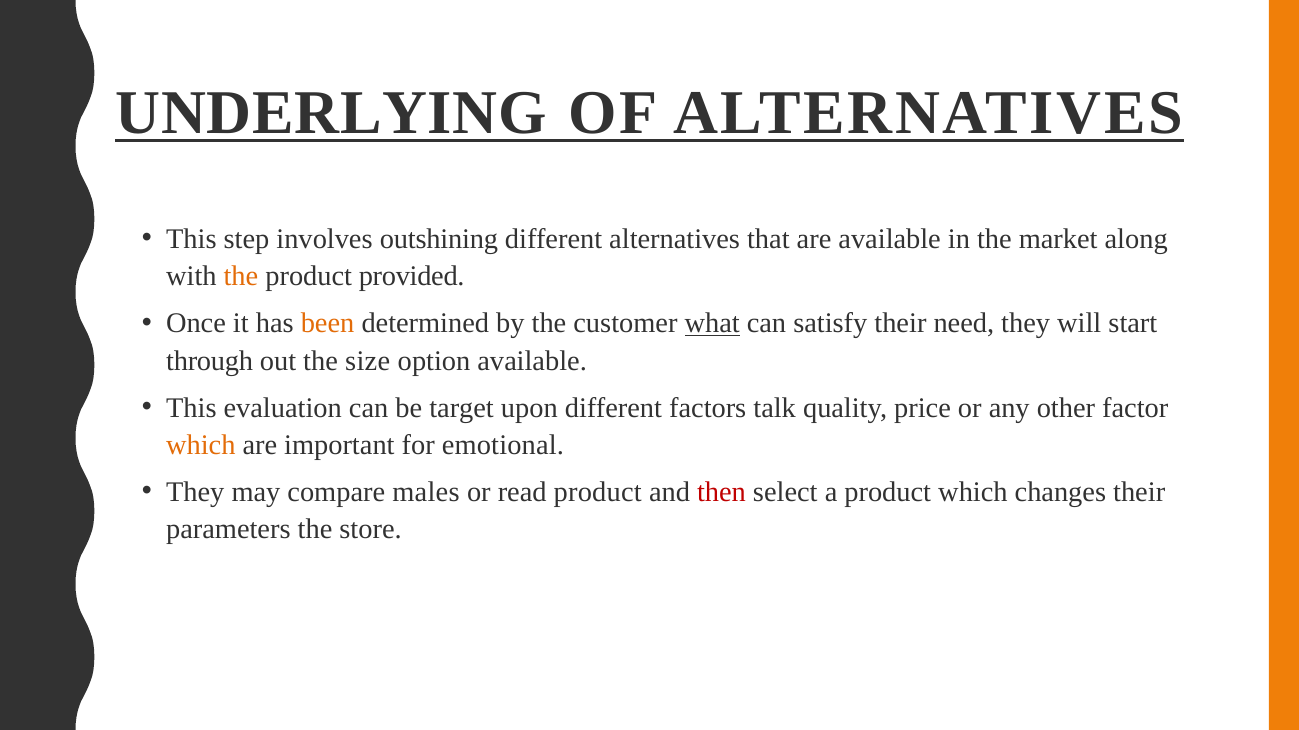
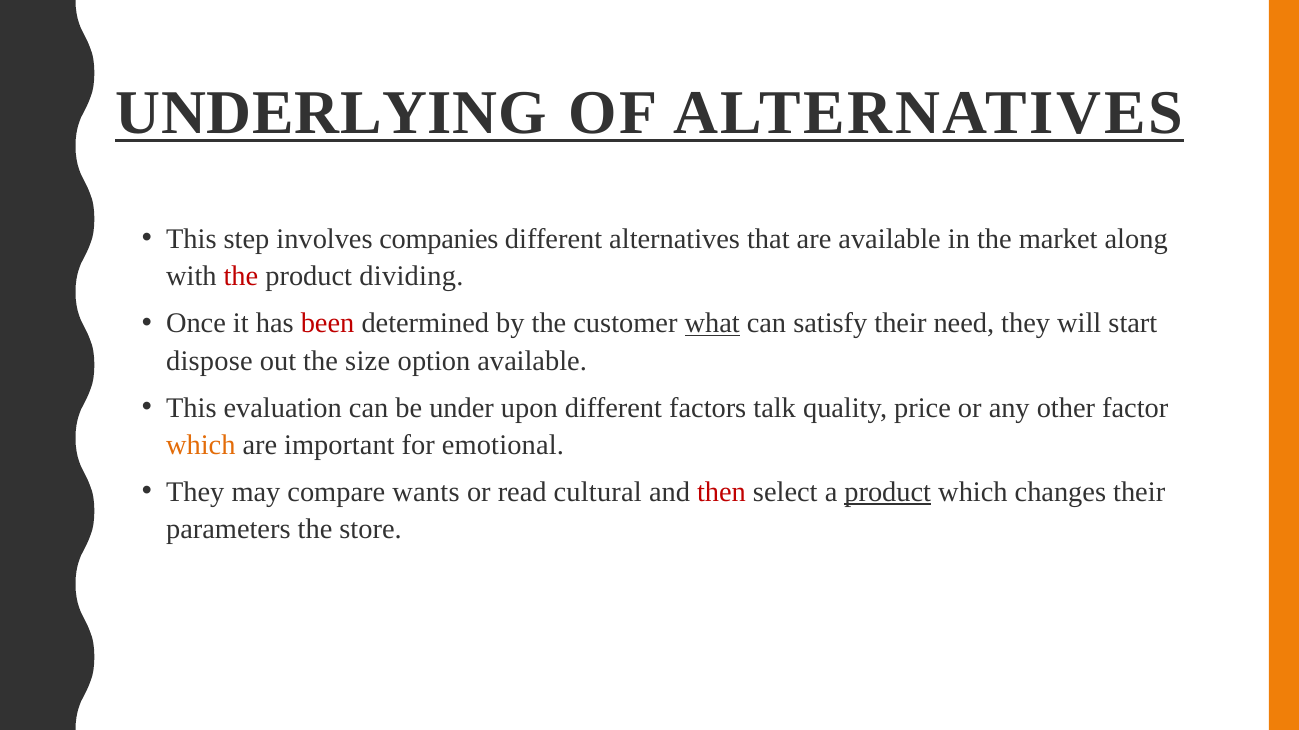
outshining: outshining -> companies (439, 239)
the colour: orange -> red (241, 277)
provided: provided -> dividing (411, 277)
been colour: orange -> red (328, 324)
through: through -> dispose (209, 361)
target: target -> under (462, 408)
males: males -> wants (426, 493)
read product: product -> cultural (598, 493)
product underline: none -> present (888, 493)
